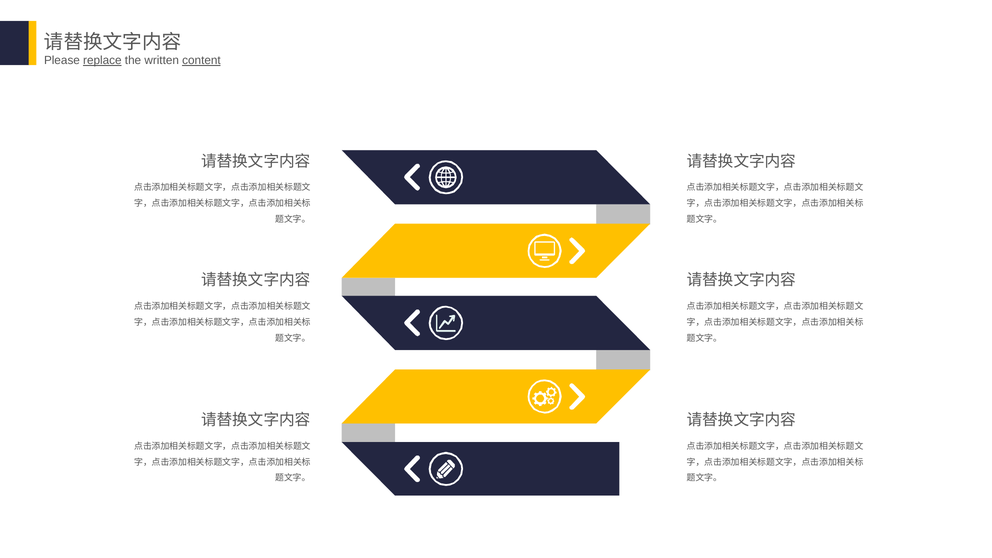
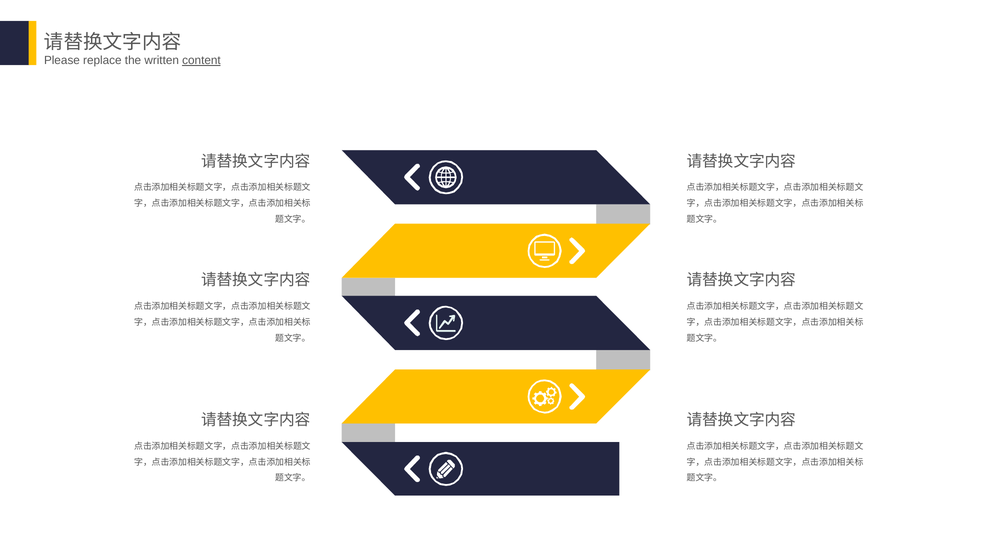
replace underline: present -> none (102, 60)
